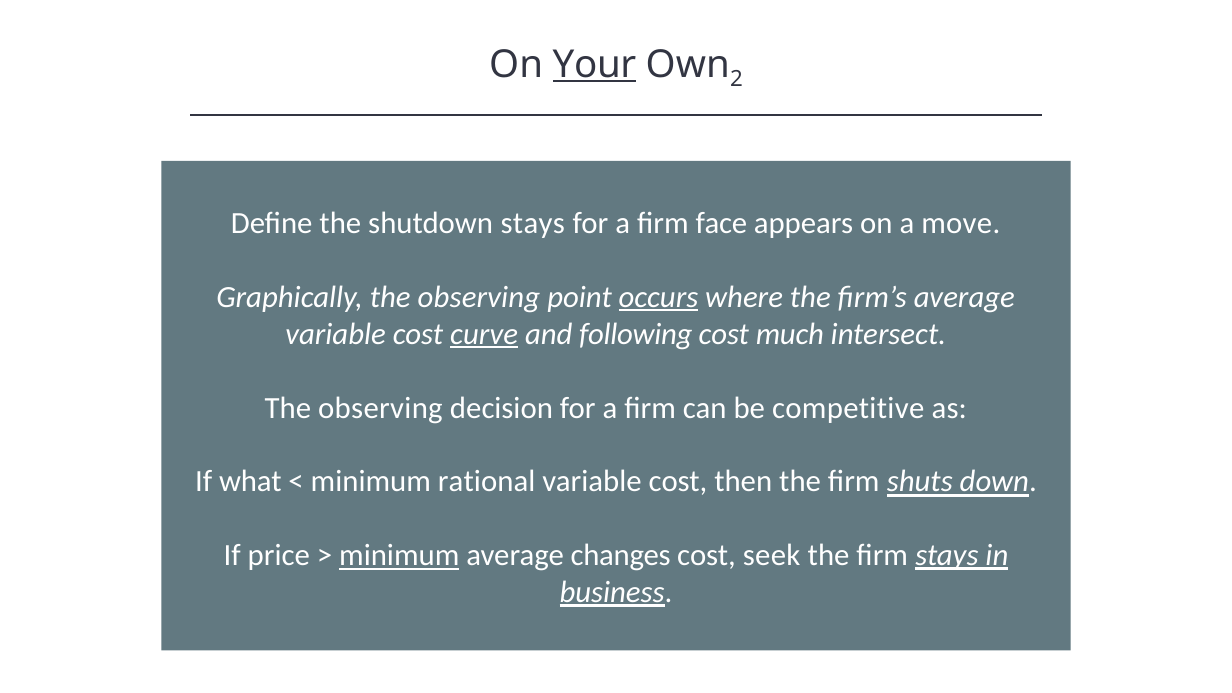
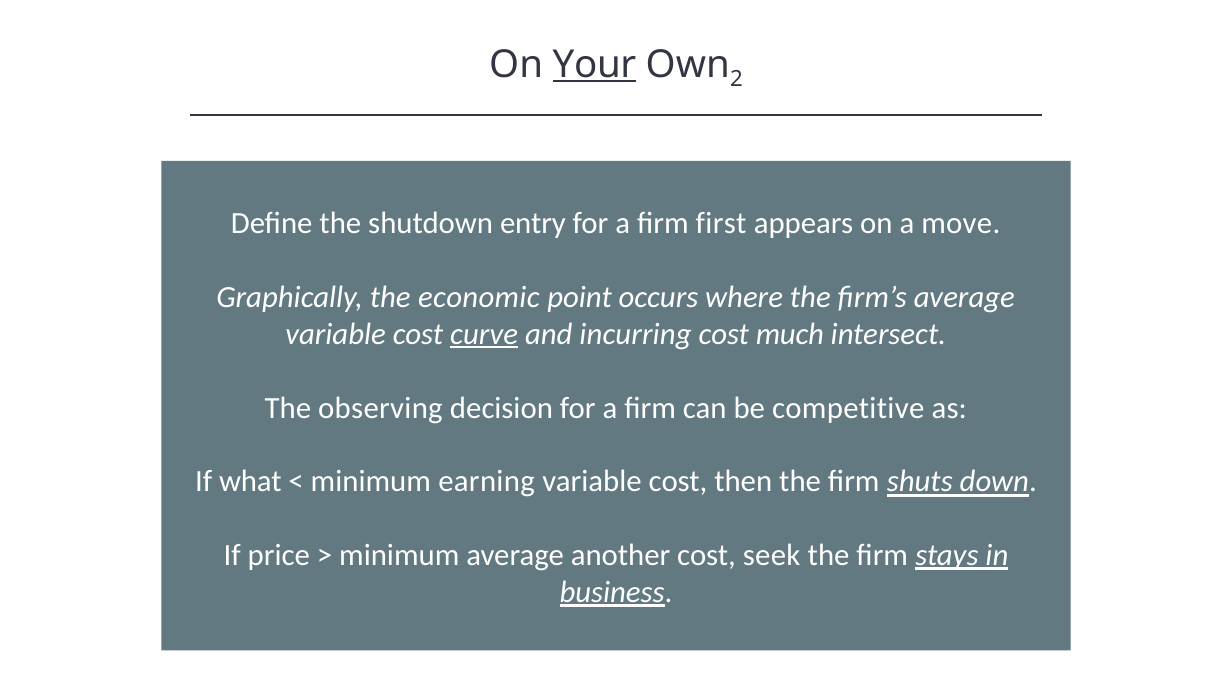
shutdown stays: stays -> entry (533, 223)
face: face -> first (721, 223)
Graphically the observing: observing -> economic (479, 297)
occurs underline: present -> none (658, 297)
following: following -> incurring (636, 334)
rational: rational -> earning (487, 482)
minimum underline: present -> none (399, 556)
changes: changes -> another (621, 556)
